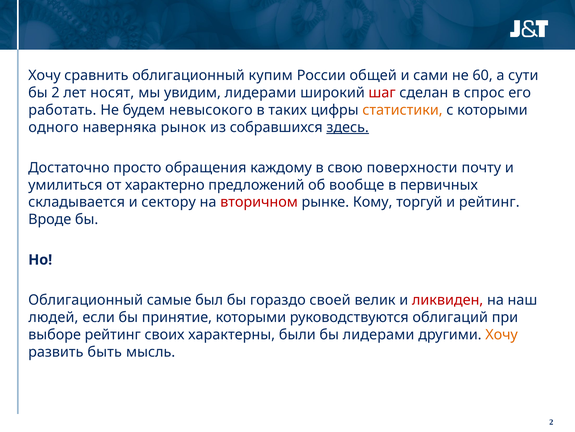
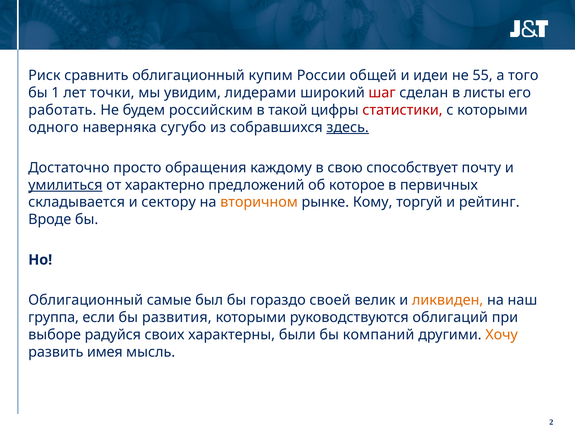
Хочу: Хочу -> Риск (44, 75)
сами: сами -> идеи (431, 75)
60: 60 -> 55 (483, 75)
сути: сути -> того (523, 75)
бы 2: 2 -> 1 (56, 93)
носят: носят -> точки (112, 93)
спрос: спрос -> листы (484, 93)
невысокого: невысокого -> российским (211, 110)
таких: таких -> такой (288, 110)
статистики colour: orange -> red (403, 110)
рынок: рынок -> сугубо (183, 127)
поверхности: поверхности -> способствует (412, 167)
умилиться underline: none -> present (65, 185)
вообще: вообще -> которое (357, 185)
вторичном colour: red -> orange (259, 202)
ликвиден colour: red -> orange (448, 300)
людей: людей -> группа (54, 317)
принятие: принятие -> развития (177, 317)
выборе рейтинг: рейтинг -> радуйся (113, 334)
бы лидерами: лидерами -> компаний (379, 334)
быть: быть -> имея (105, 351)
